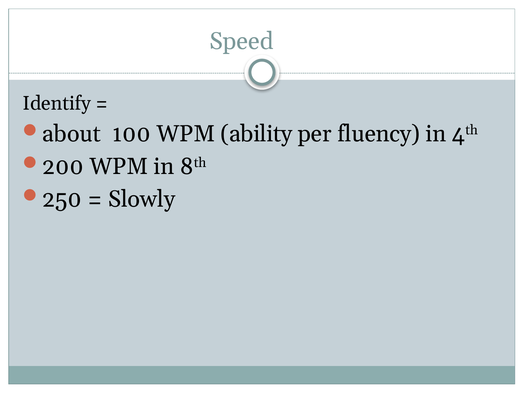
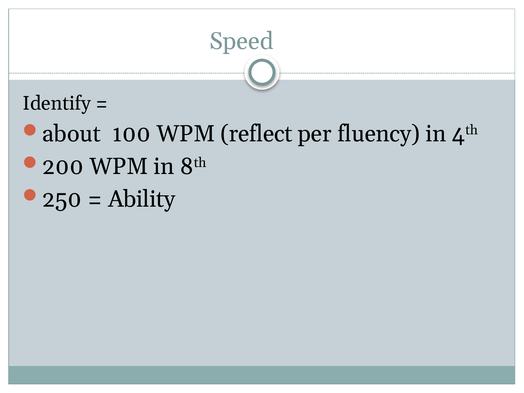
ability: ability -> reflect (256, 134)
Slowly: Slowly -> Ability (142, 199)
